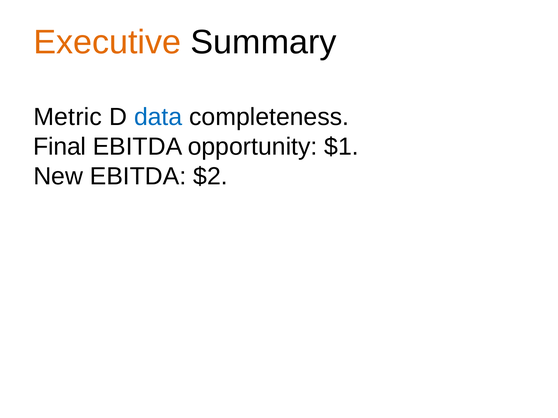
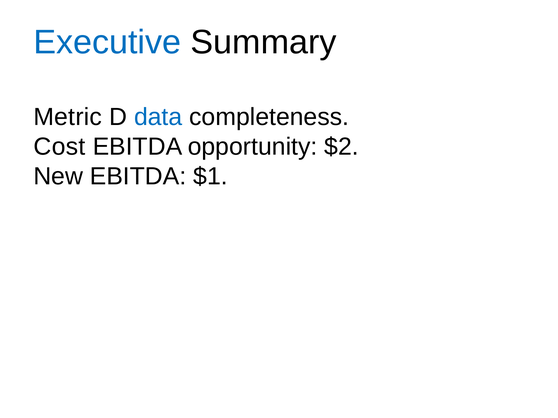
Executive colour: orange -> blue (107, 42)
Final: Final -> Cost (59, 147)
$1: $1 -> $2 (341, 147)
$2: $2 -> $1 (211, 177)
